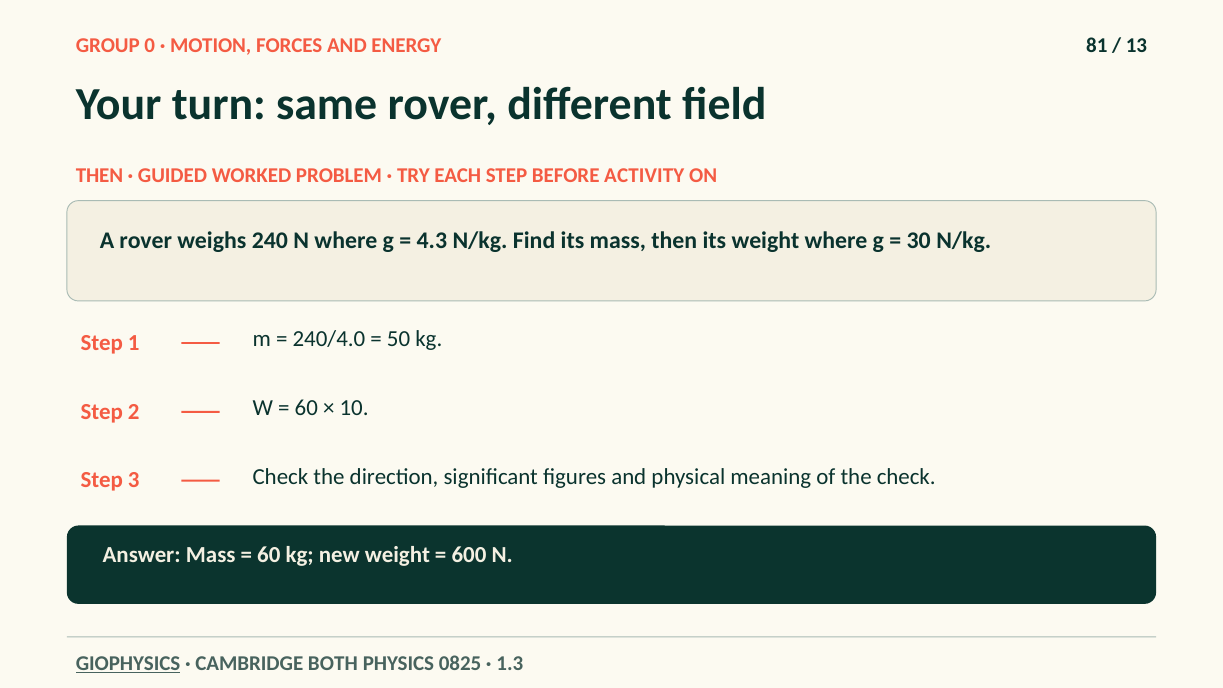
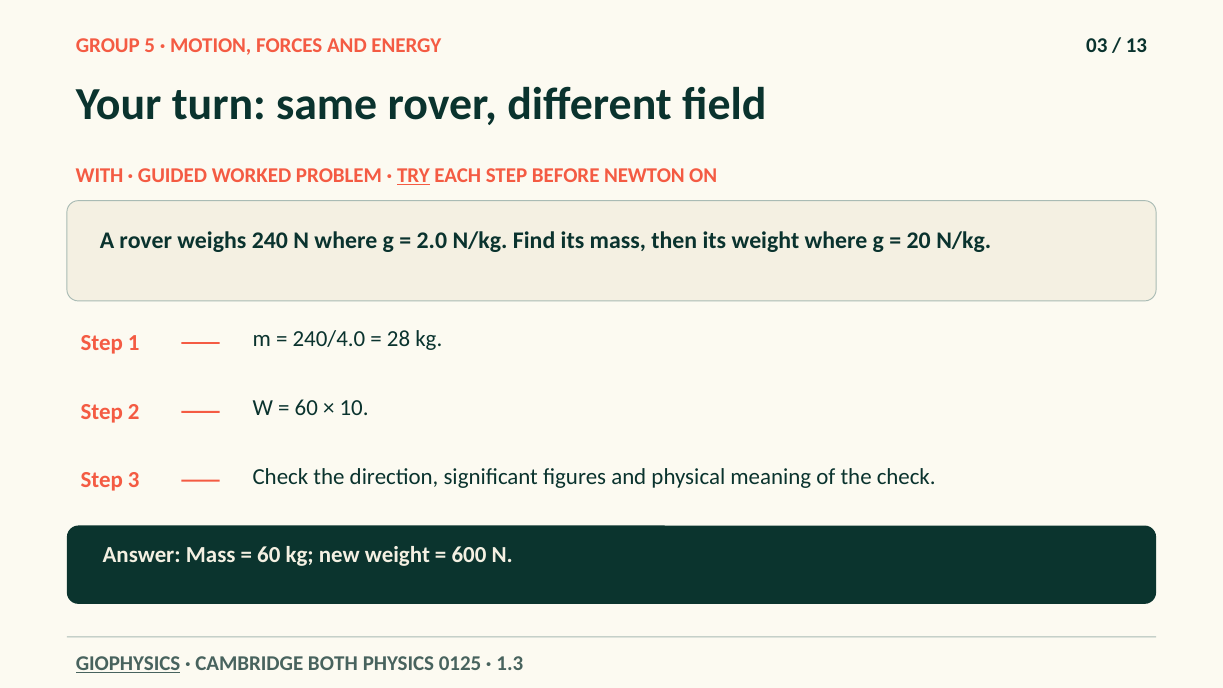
0: 0 -> 5 (150, 45)
81: 81 -> 03 (1097, 45)
THEN: THEN -> WITH (100, 175)
TRY underline: none -> present (413, 175)
ACTIVITY: ACTIVITY -> NEWTON (644, 175)
4.3: 4.3 -> 2.0 (432, 240)
30: 30 -> 20 (919, 240)
50: 50 -> 28 (399, 339)
0825: 0825 -> 0125 (460, 664)
